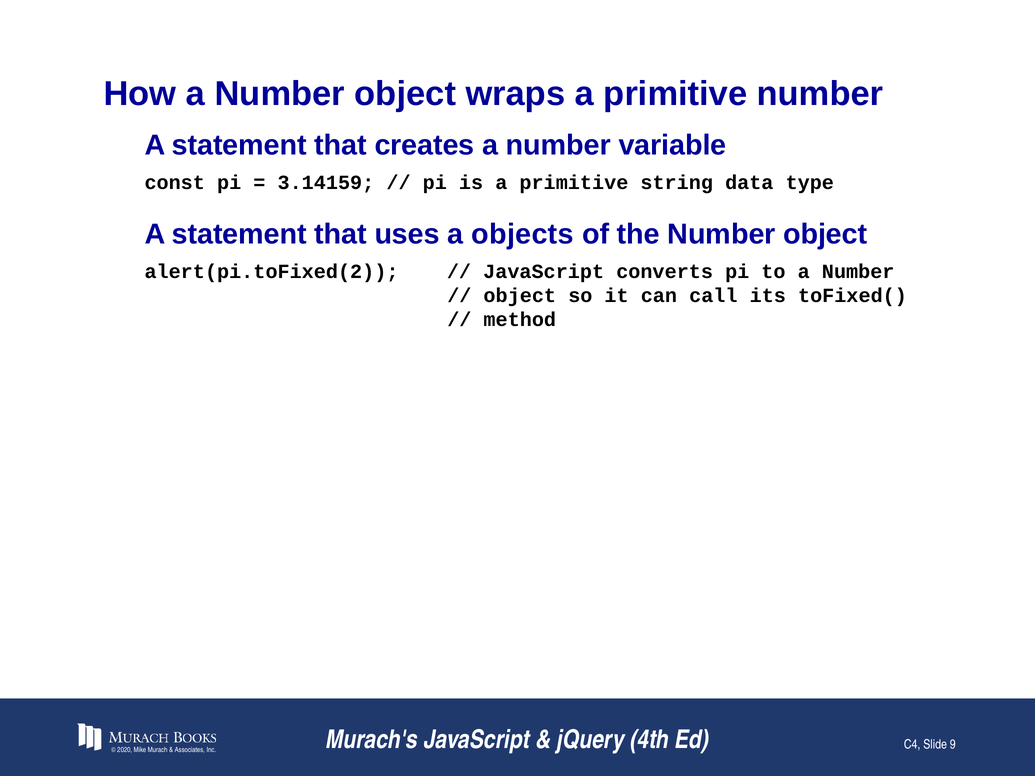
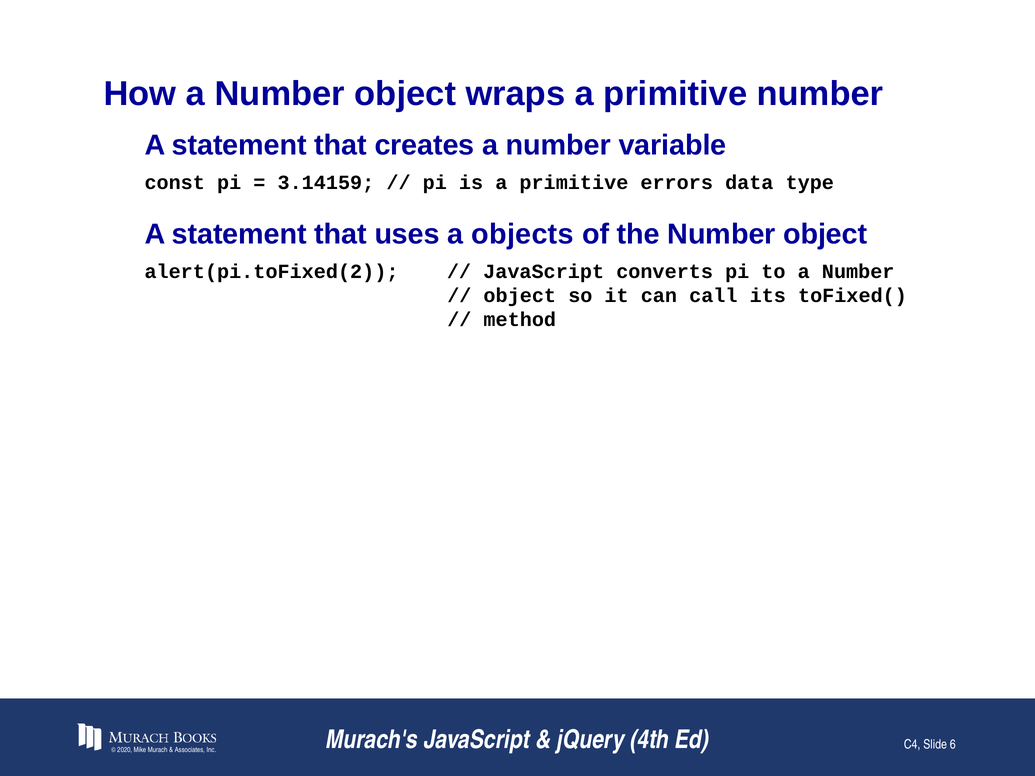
string: string -> errors (677, 183)
9: 9 -> 6 (953, 745)
